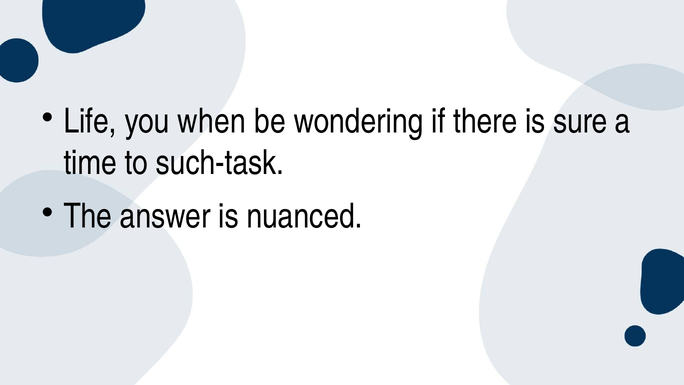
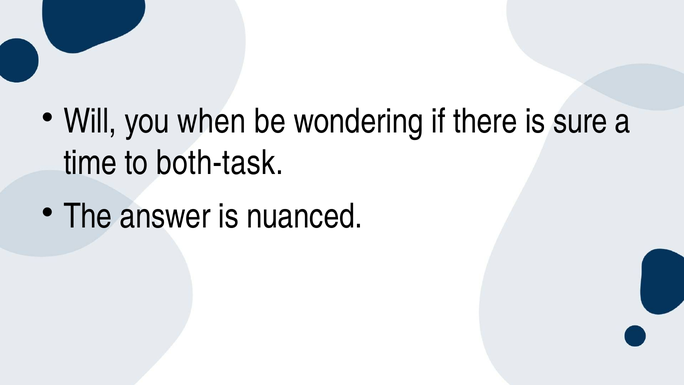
Life: Life -> Will (90, 121)
such-task: such-task -> both-task (220, 163)
